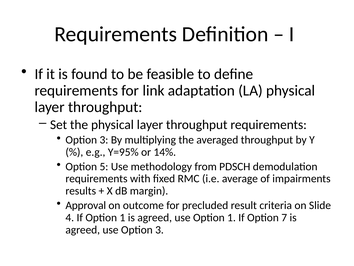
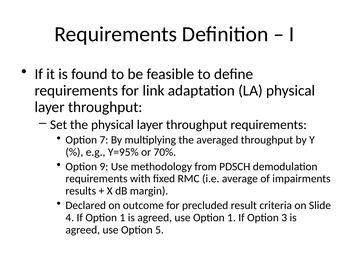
3: 3 -> 7 (104, 140)
14%: 14% -> 70% (165, 152)
5: 5 -> 9 (104, 166)
Approval: Approval -> Declared (86, 205)
7: 7 -> 3 (284, 217)
use Option 3: 3 -> 5 (159, 229)
